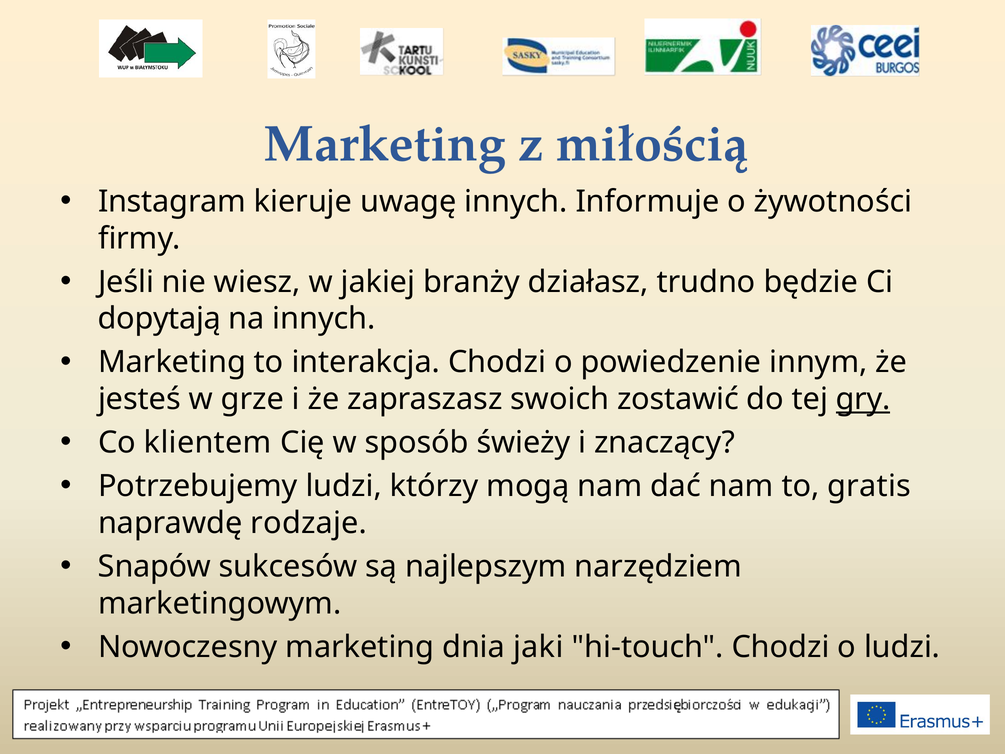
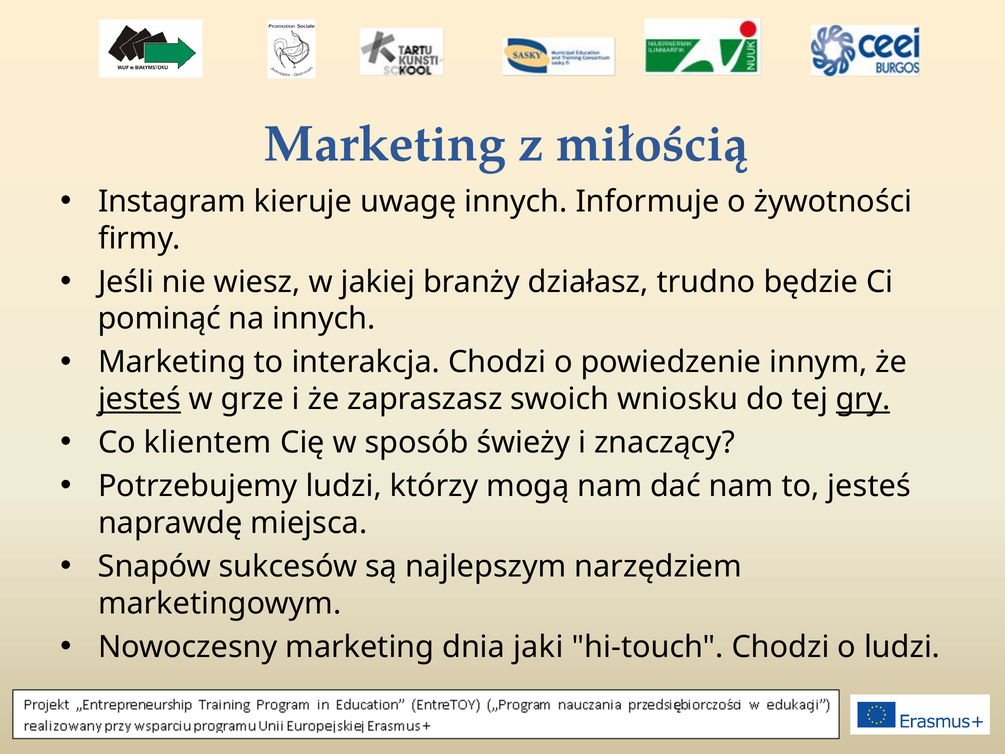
dopytają: dopytają -> pominąć (159, 319)
jesteś underline: none -> present (139, 399)
zostawić: zostawić -> wniosku (678, 399)
to gratis: gratis -> jesteś (869, 486)
rodzaje: rodzaje -> miejsca (309, 523)
